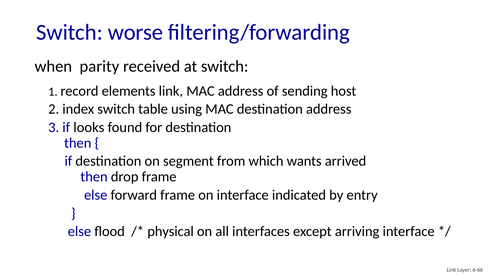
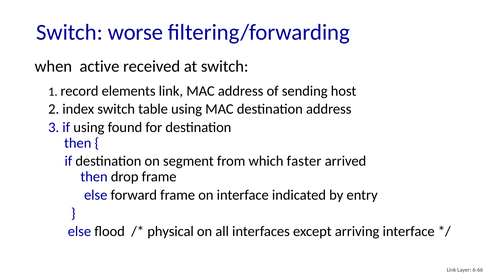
parity: parity -> active (99, 66)
if looks: looks -> using (89, 127)
wants: wants -> faster (304, 161)
